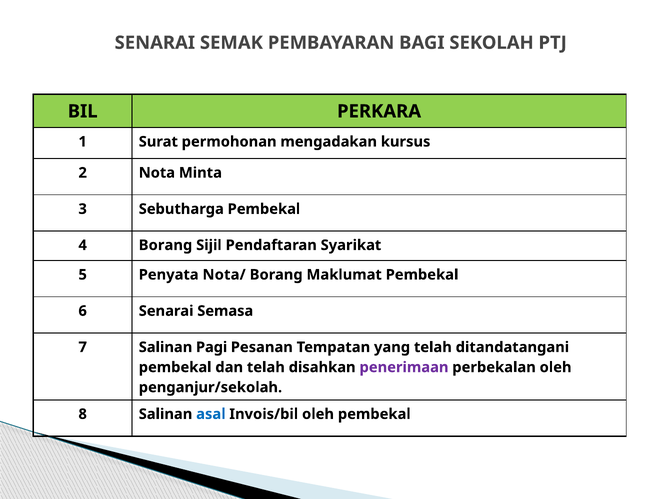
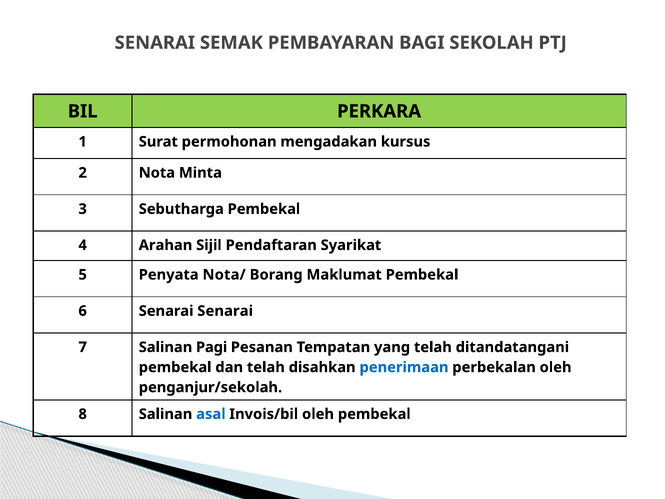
4 Borang: Borang -> Arahan (166, 245)
Senarai Semasa: Semasa -> Senarai (225, 311)
penerimaan colour: purple -> blue (404, 367)
